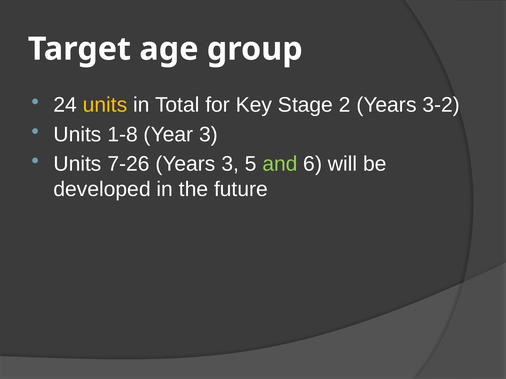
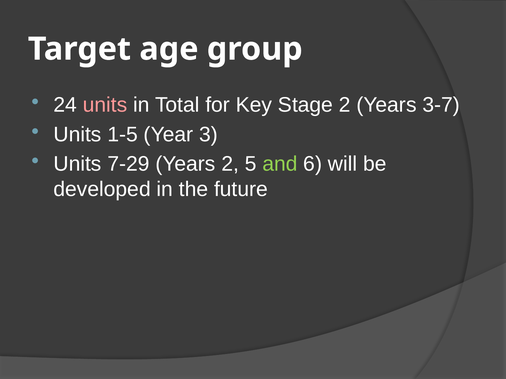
units colour: yellow -> pink (105, 105)
3-2: 3-2 -> 3-7 (441, 105)
1-8: 1-8 -> 1-5 (123, 135)
7-26: 7-26 -> 7-29 (128, 164)
Years 3: 3 -> 2 (230, 164)
